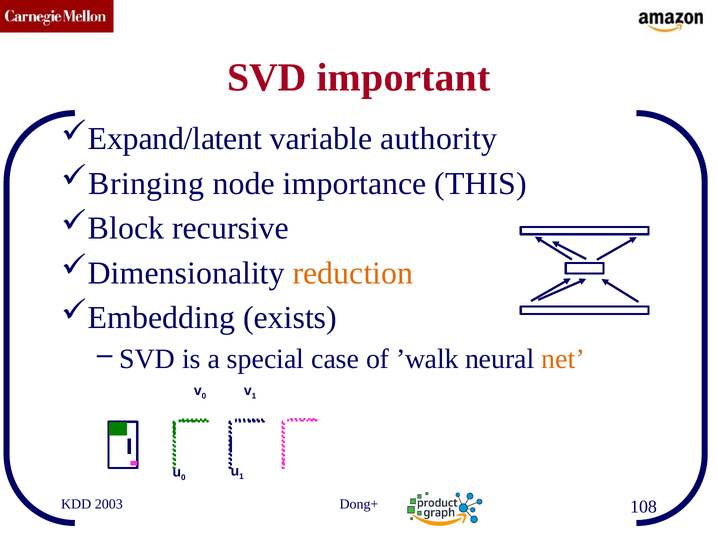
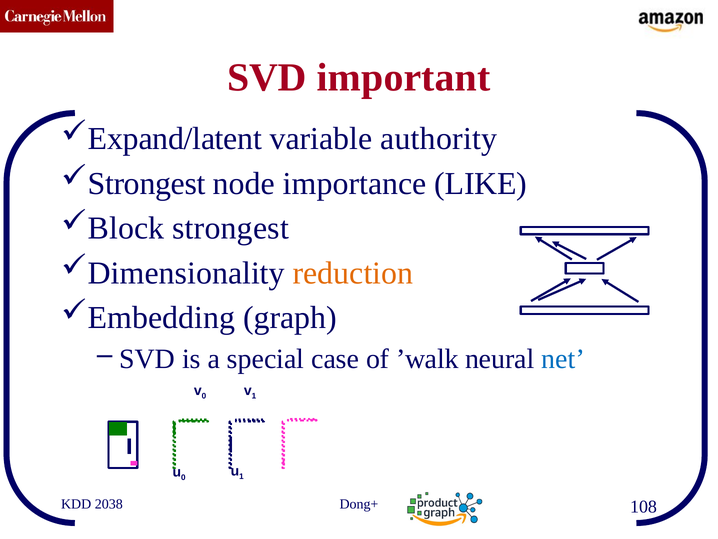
Bringing: Bringing -> Strongest (147, 183)
THIS: THIS -> LIKE (481, 183)
Block recursive: recursive -> strongest (231, 228)
exists: exists -> graph (290, 317)
net colour: orange -> blue (563, 359)
2003: 2003 -> 2038 (109, 504)
